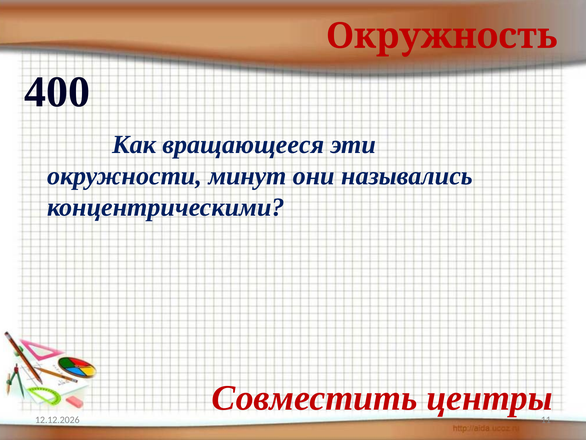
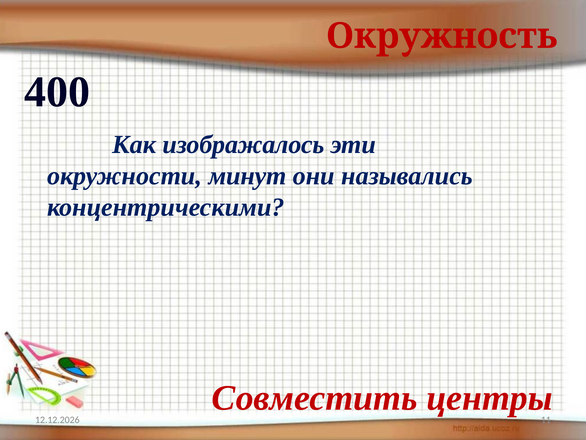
вращающееся: вращающееся -> изображалось (243, 144)
